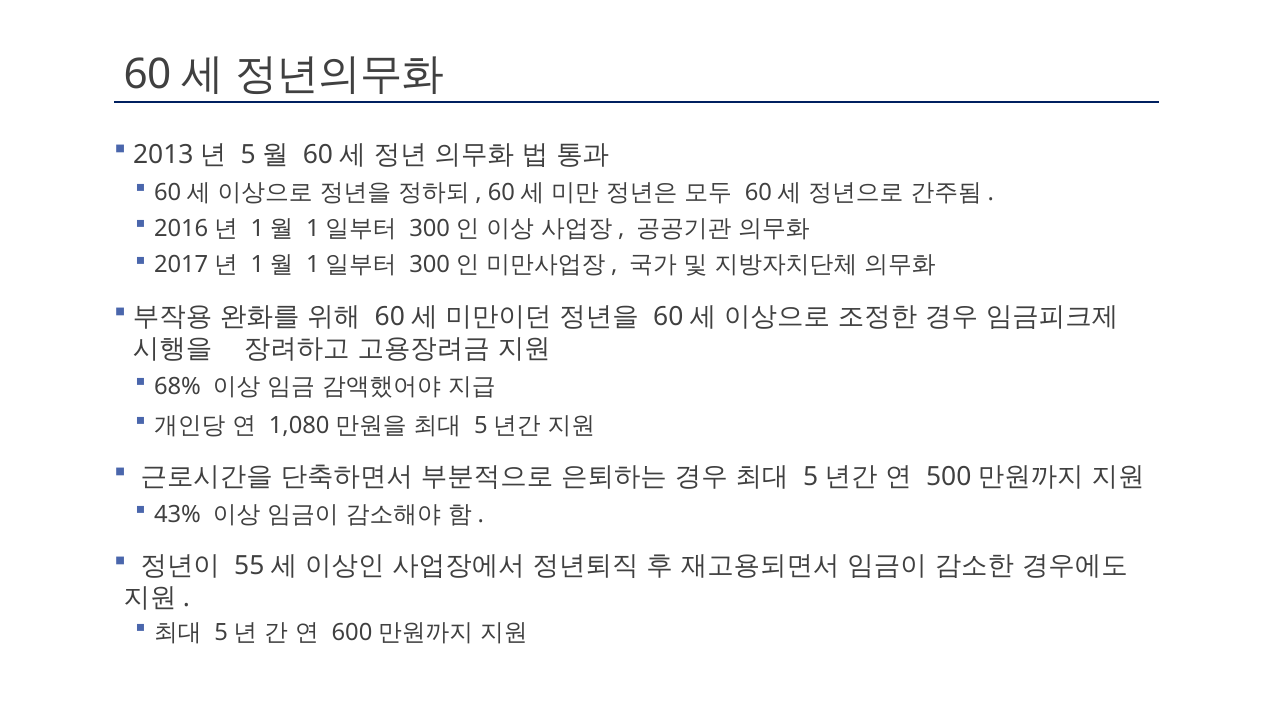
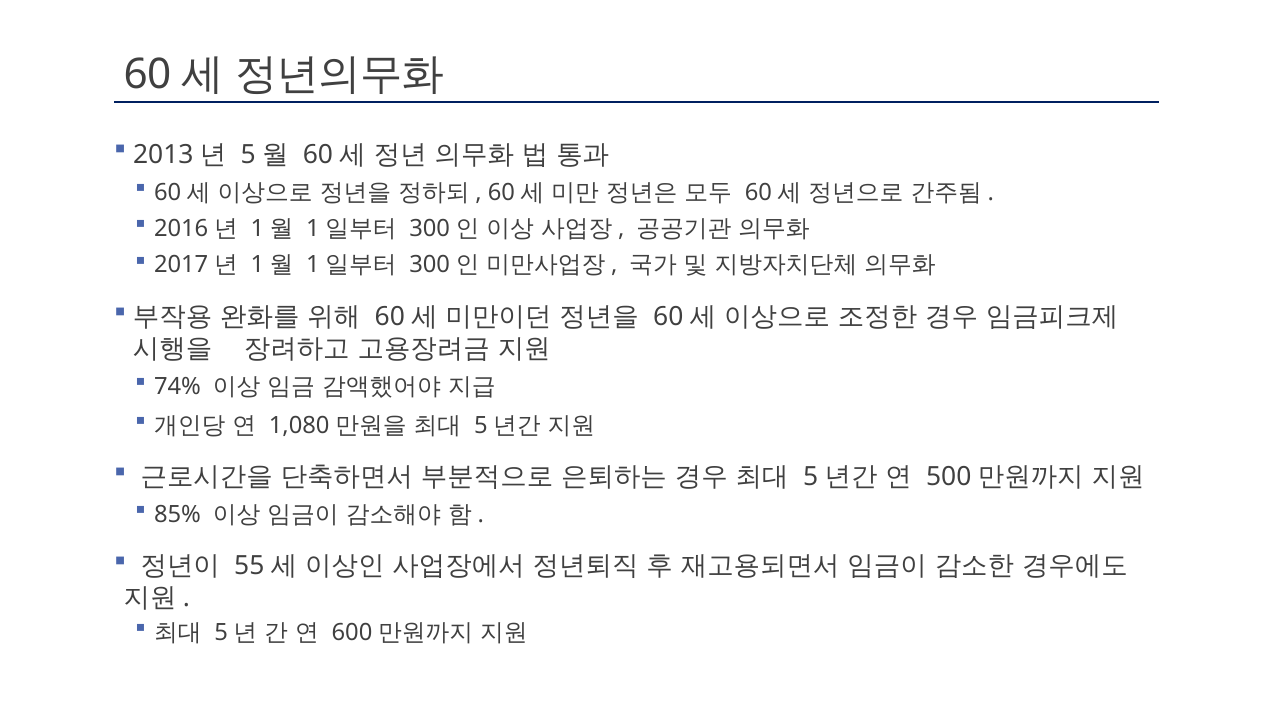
68%: 68% -> 74% (178, 386)
43%: 43% -> 85% (178, 515)
